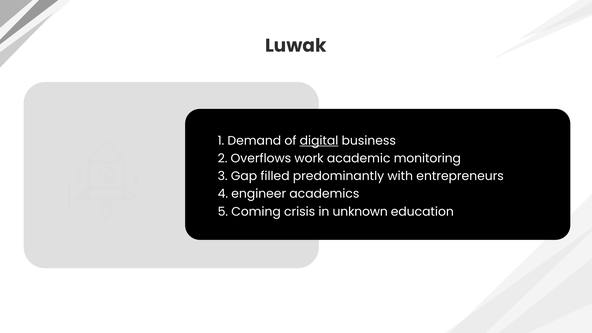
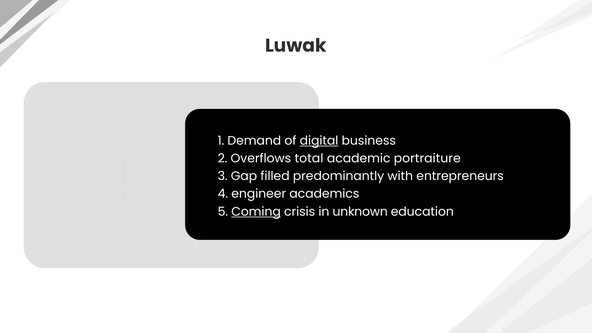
work: work -> total (309, 158)
monitoring: monitoring -> portraiture (427, 158)
Coming underline: none -> present (256, 212)
